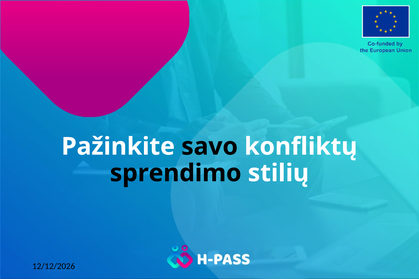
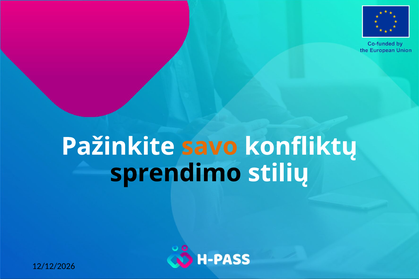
savo colour: black -> orange (210, 147)
